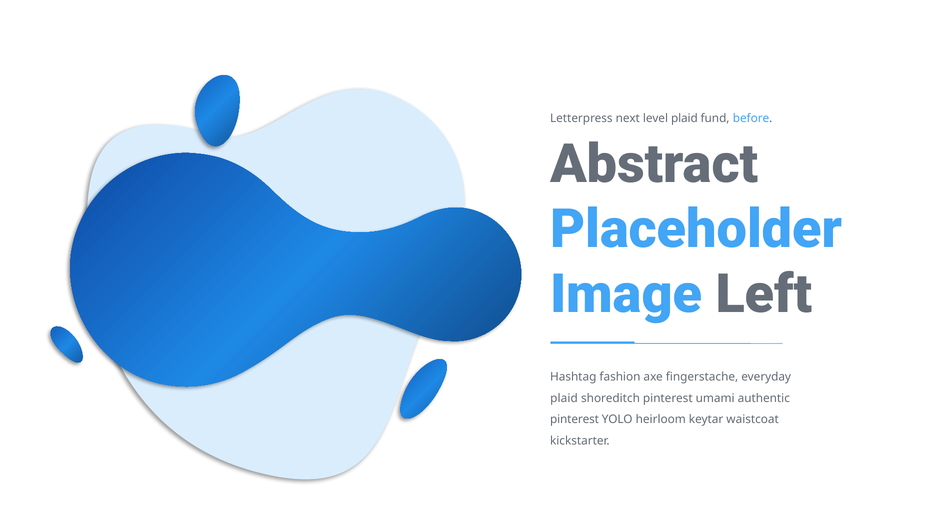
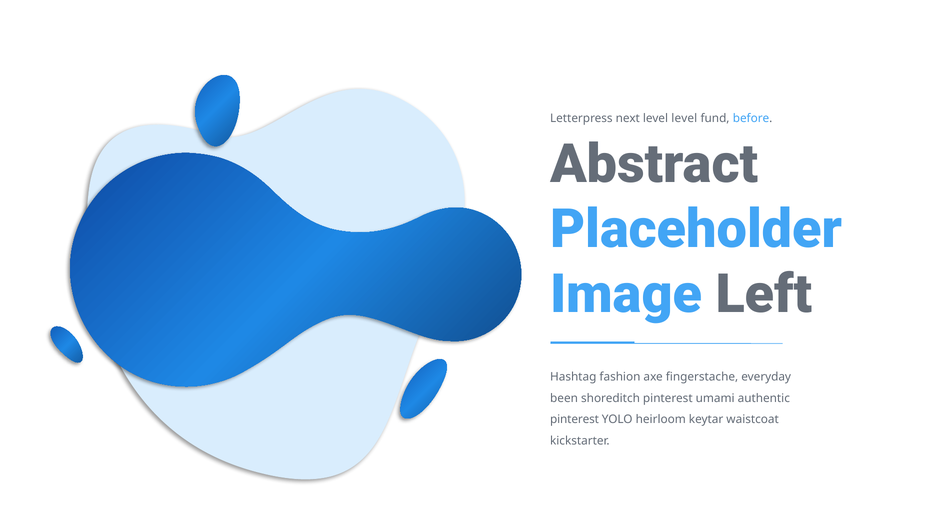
level plaid: plaid -> level (684, 118)
plaid: plaid -> been (564, 398)
